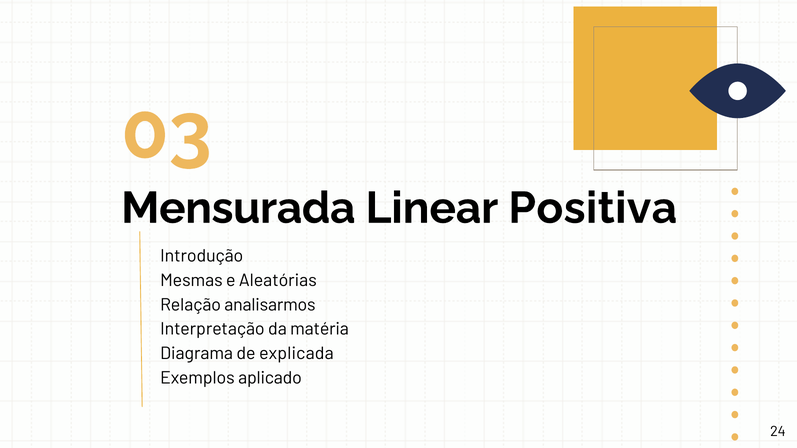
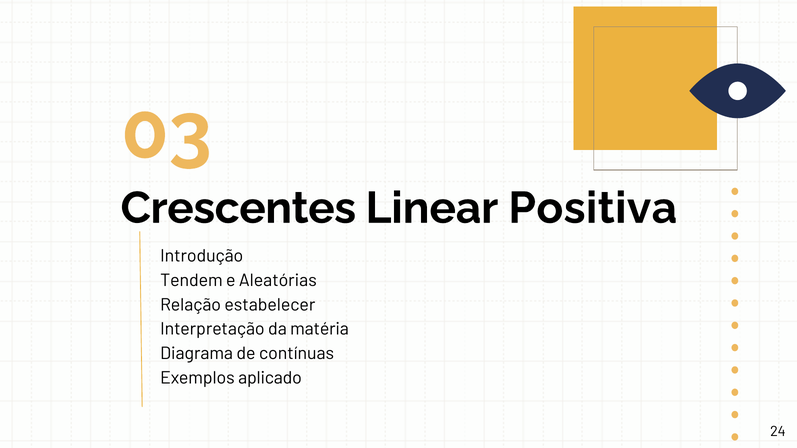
Mensurada: Mensurada -> Crescentes (238, 208)
Mesmas: Mesmas -> Tendem (191, 281)
analisarmos: analisarmos -> estabelecer (270, 305)
explicada: explicada -> contínuas (297, 354)
